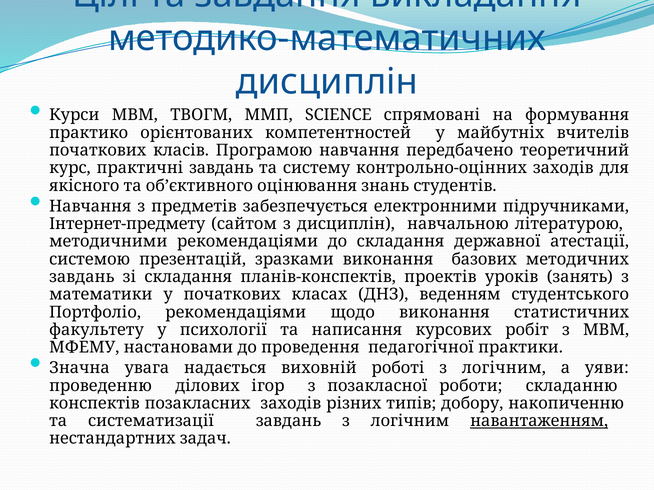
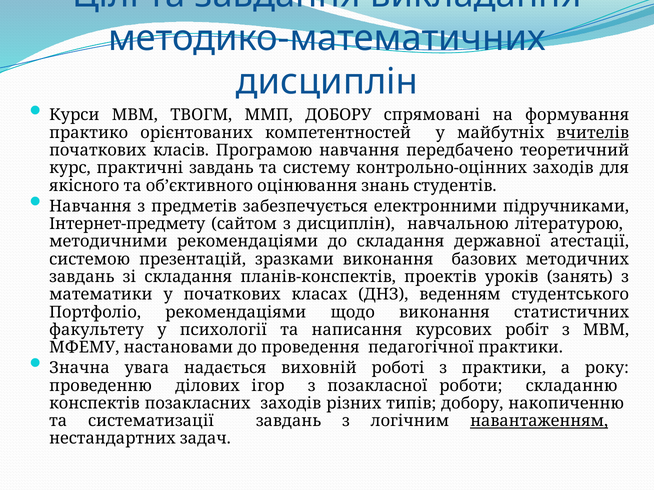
ММП SCIENCE: SCIENCE -> ДОБОРУ (338, 115)
вчителів underline: none -> present (593, 133)
роботі з логічним: логічним -> практики (504, 368)
уяви: уяви -> року (607, 368)
